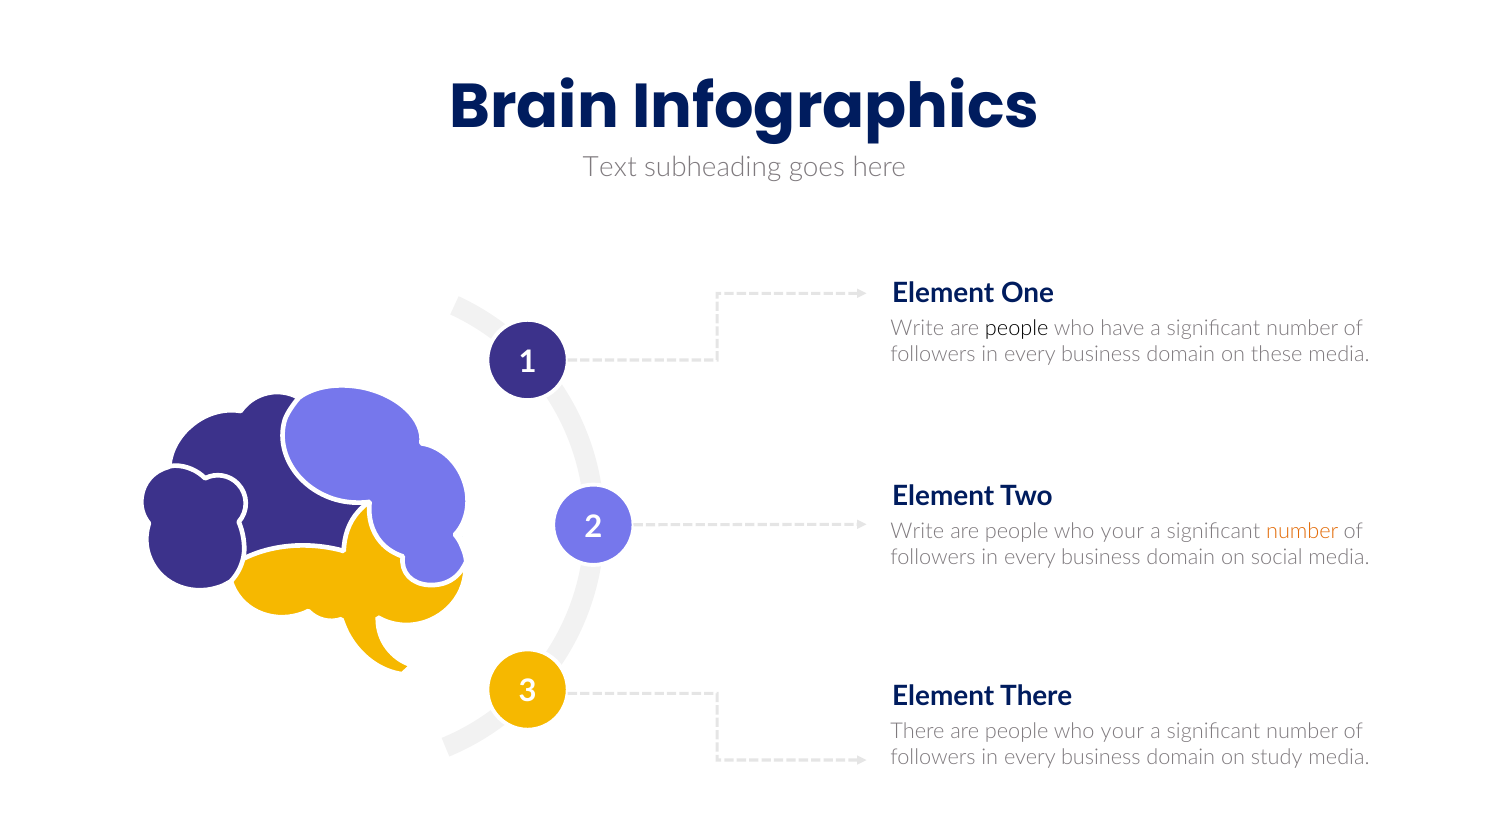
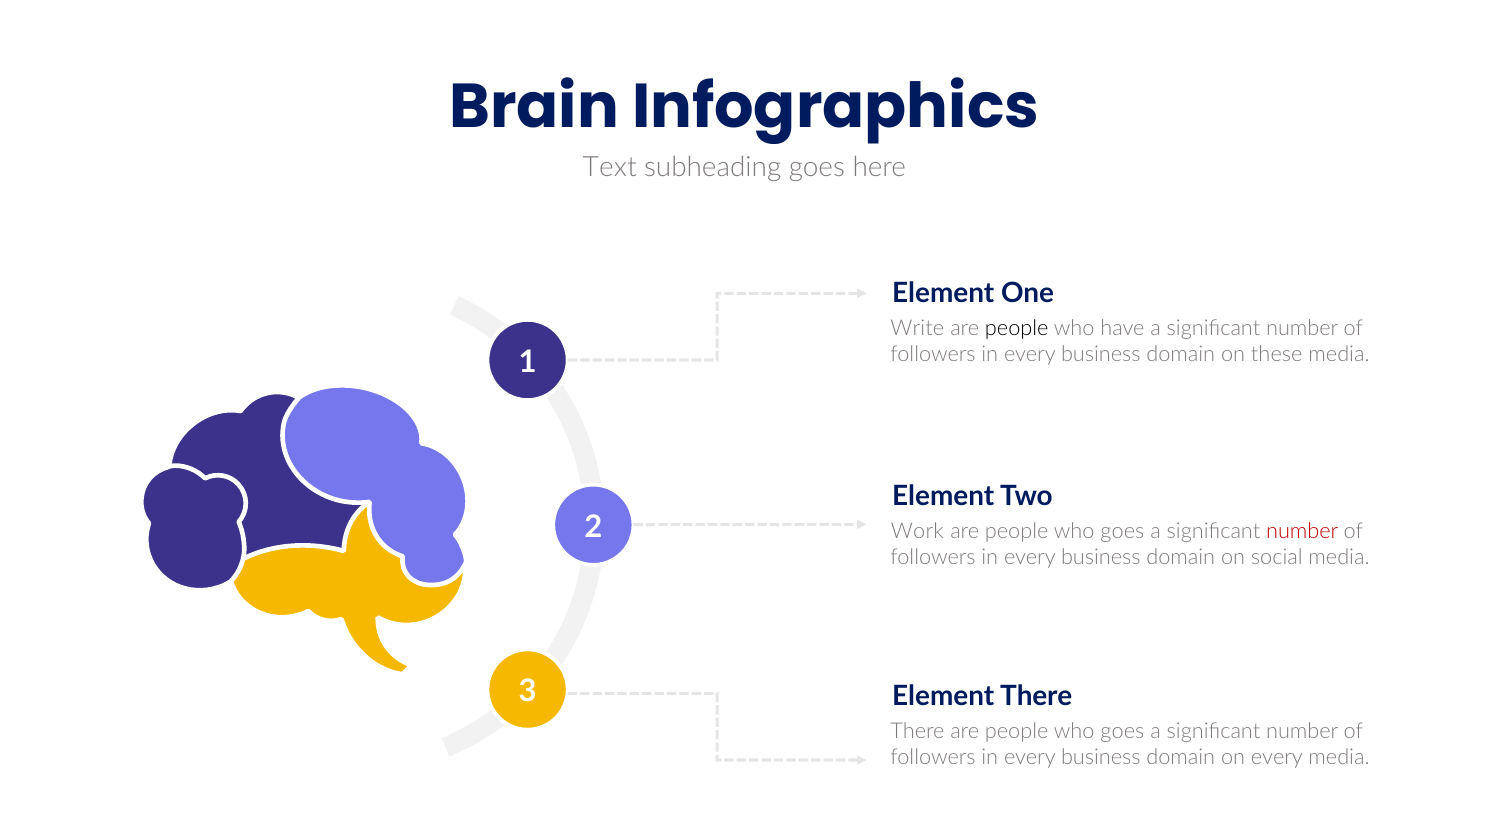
Write: Write -> Work (917, 531)
your: your -> goes (1122, 531)
number colour: orange -> red (1302, 531)
your: your -> goes (1122, 731)
on study: study -> every (1277, 757)
